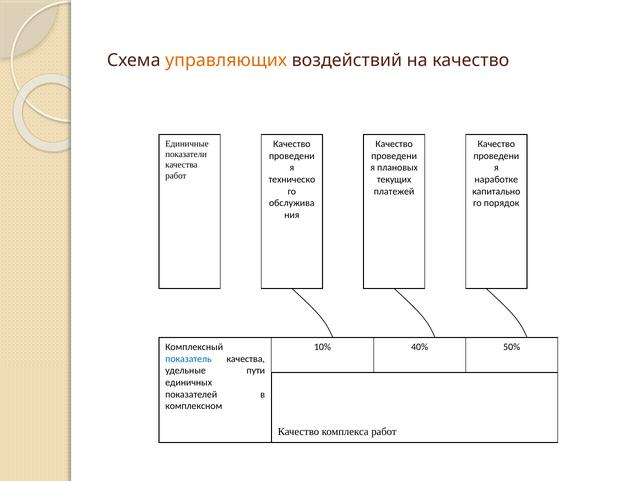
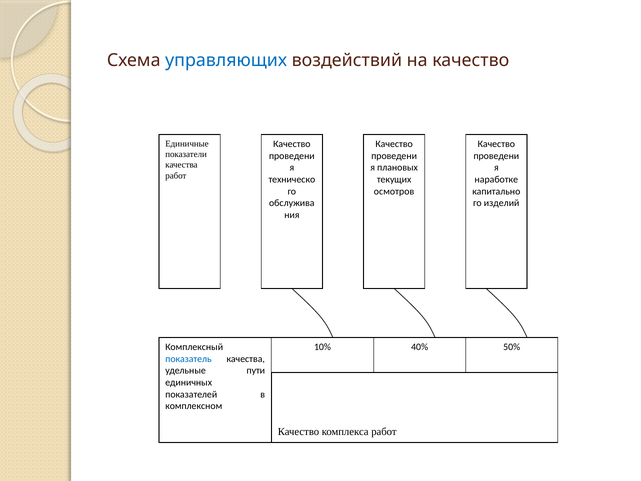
управляющих colour: orange -> blue (226, 61)
платежей: платежей -> осмотров (394, 191)
порядок: порядок -> изделий (502, 203)
